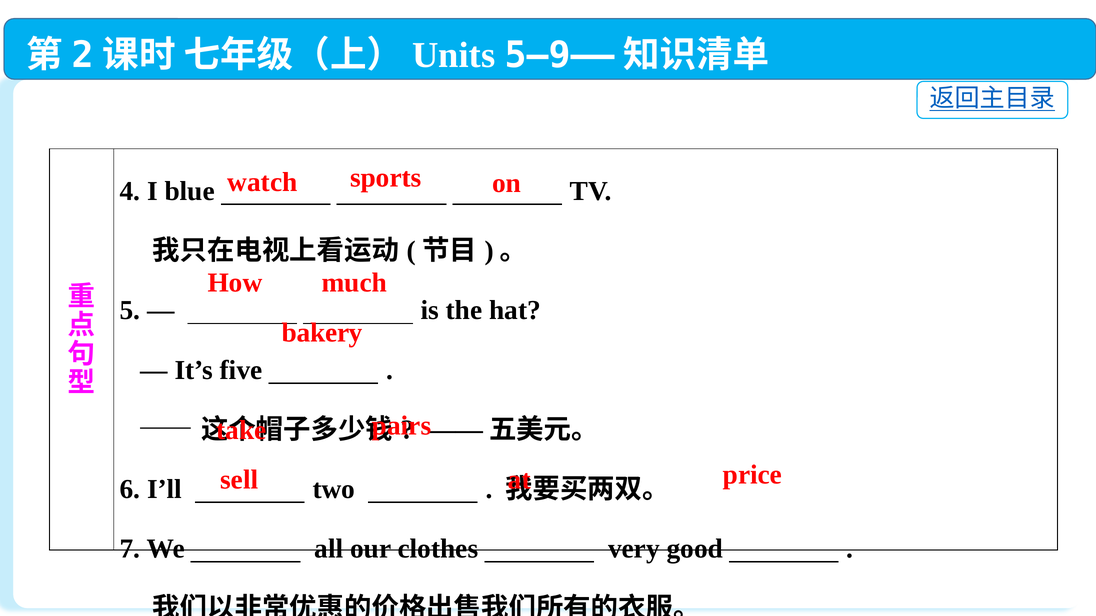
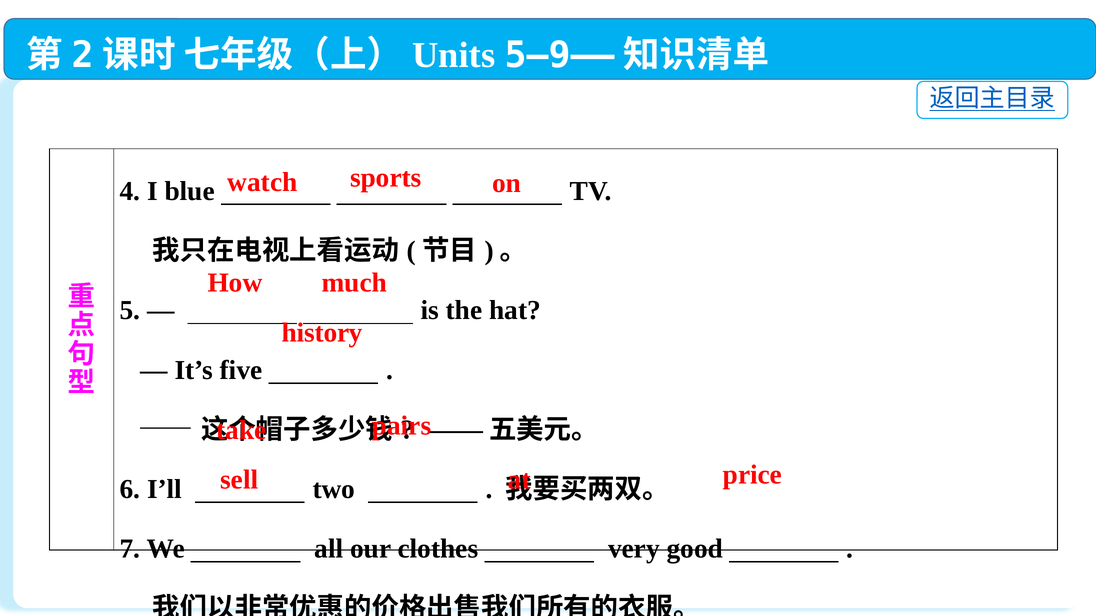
bakery: bakery -> history (322, 333)
